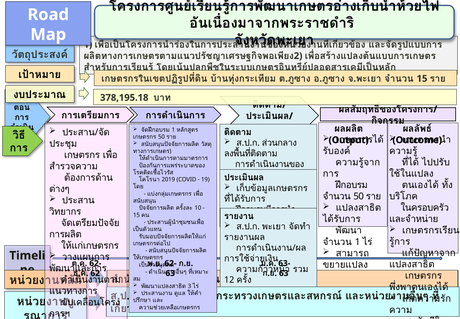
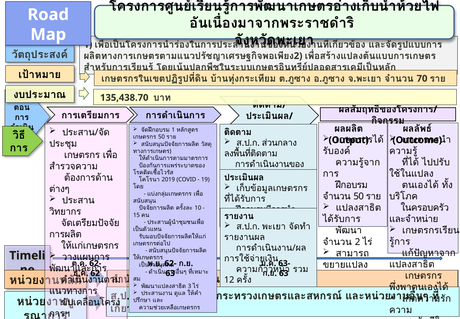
15: 15 -> 70 (422, 78)
378,195.18: 378,195.18 -> 135,438.70 (124, 98)
1: 1 -> 2 (358, 242)
